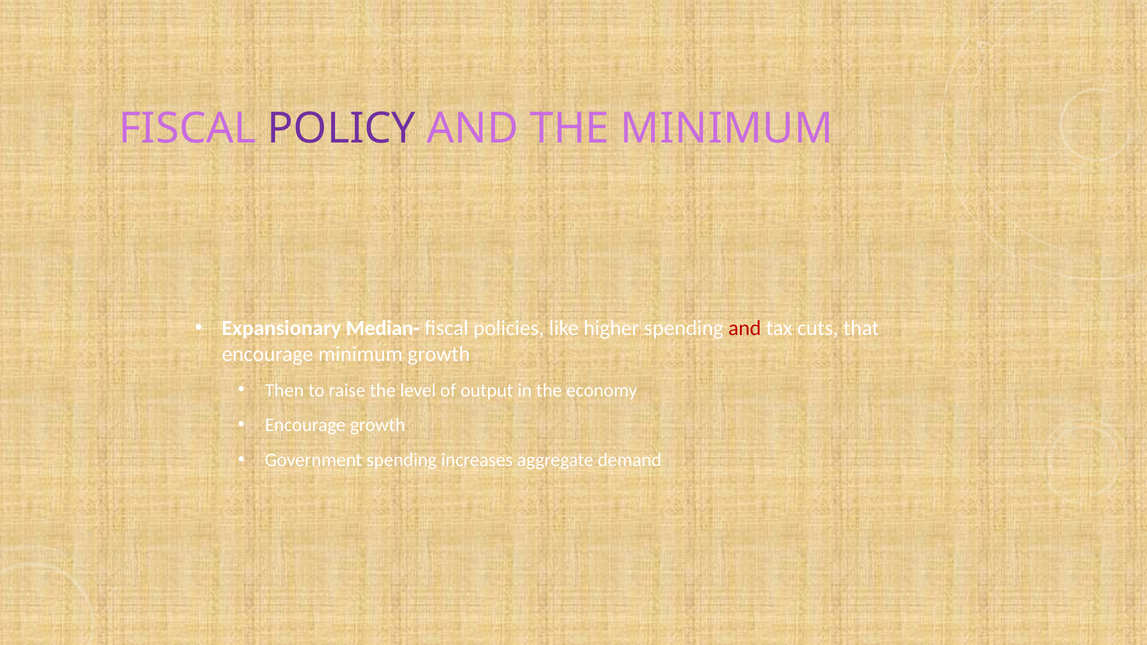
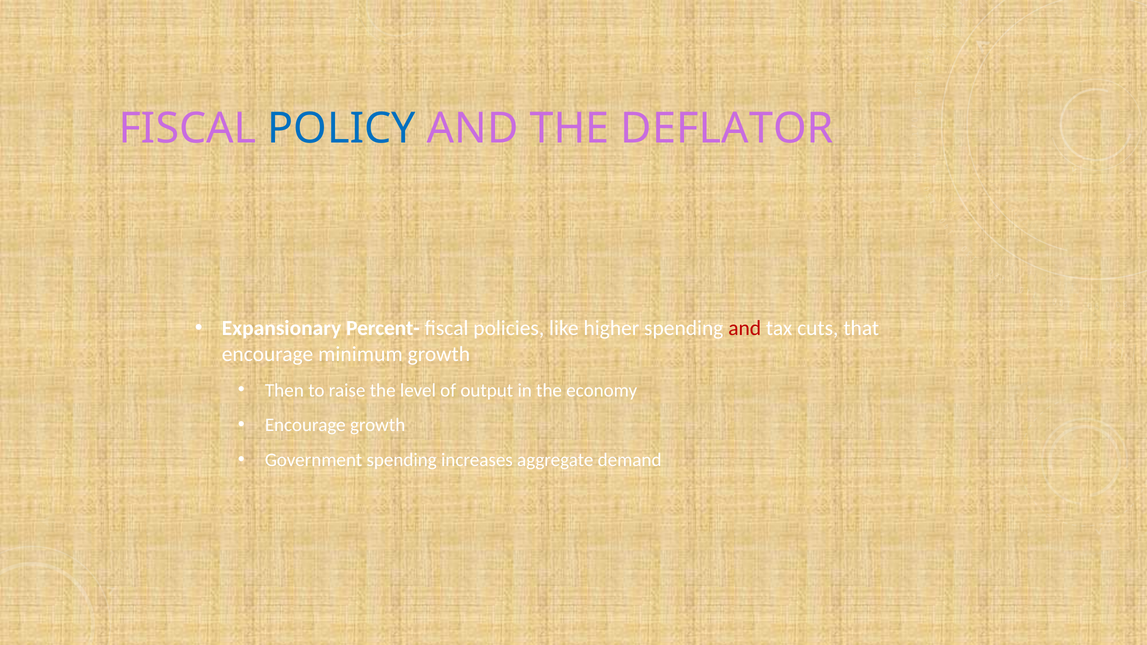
POLICY colour: purple -> blue (342, 129)
THE MINIMUM: MINIMUM -> DEFLATOR (727, 129)
Median-: Median- -> Percent- (383, 328)
